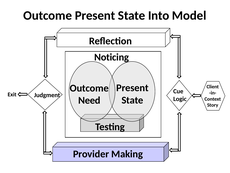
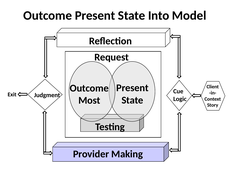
Noticing: Noticing -> Request (112, 57)
Need: Need -> Most (89, 100)
